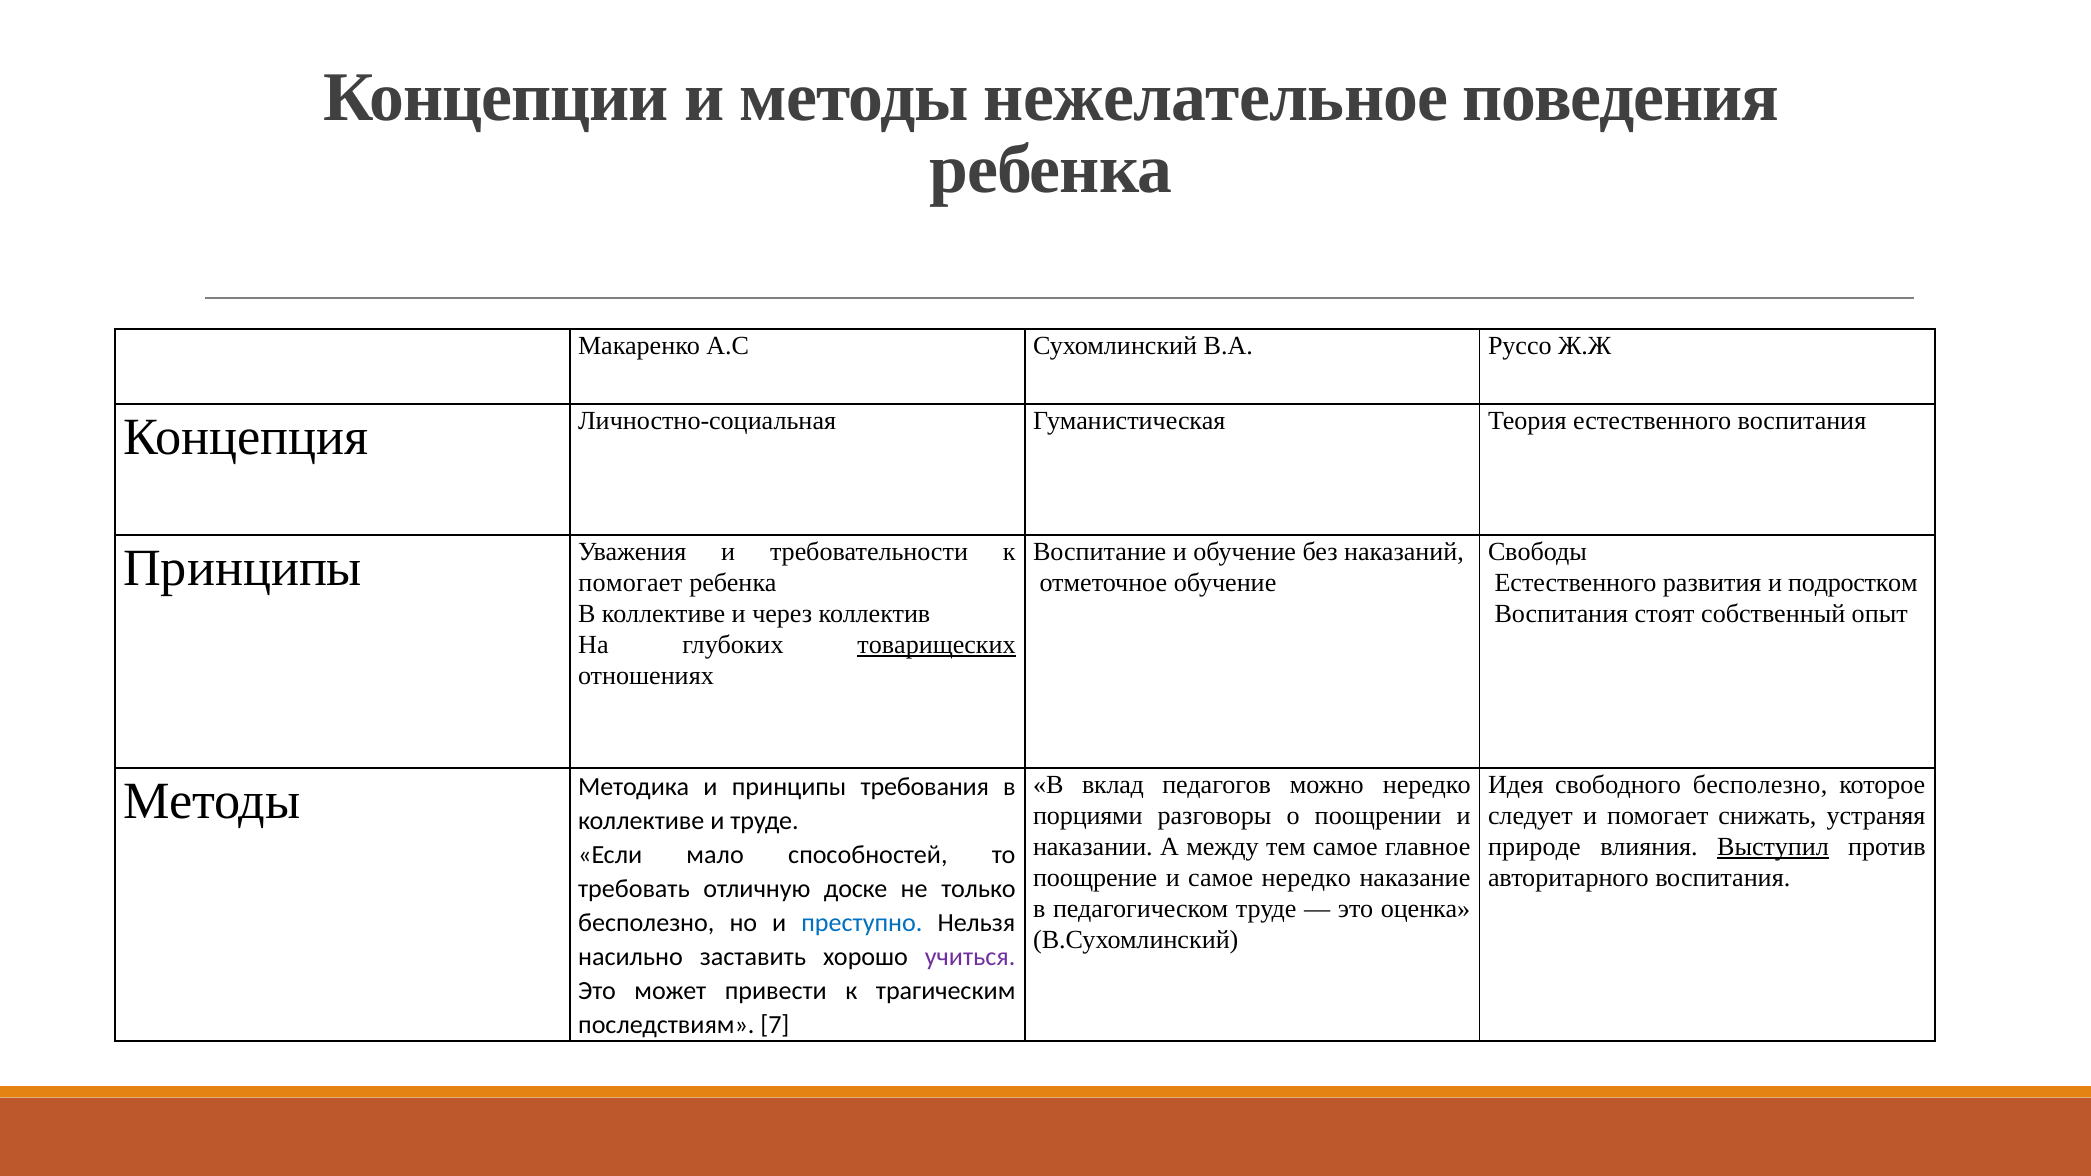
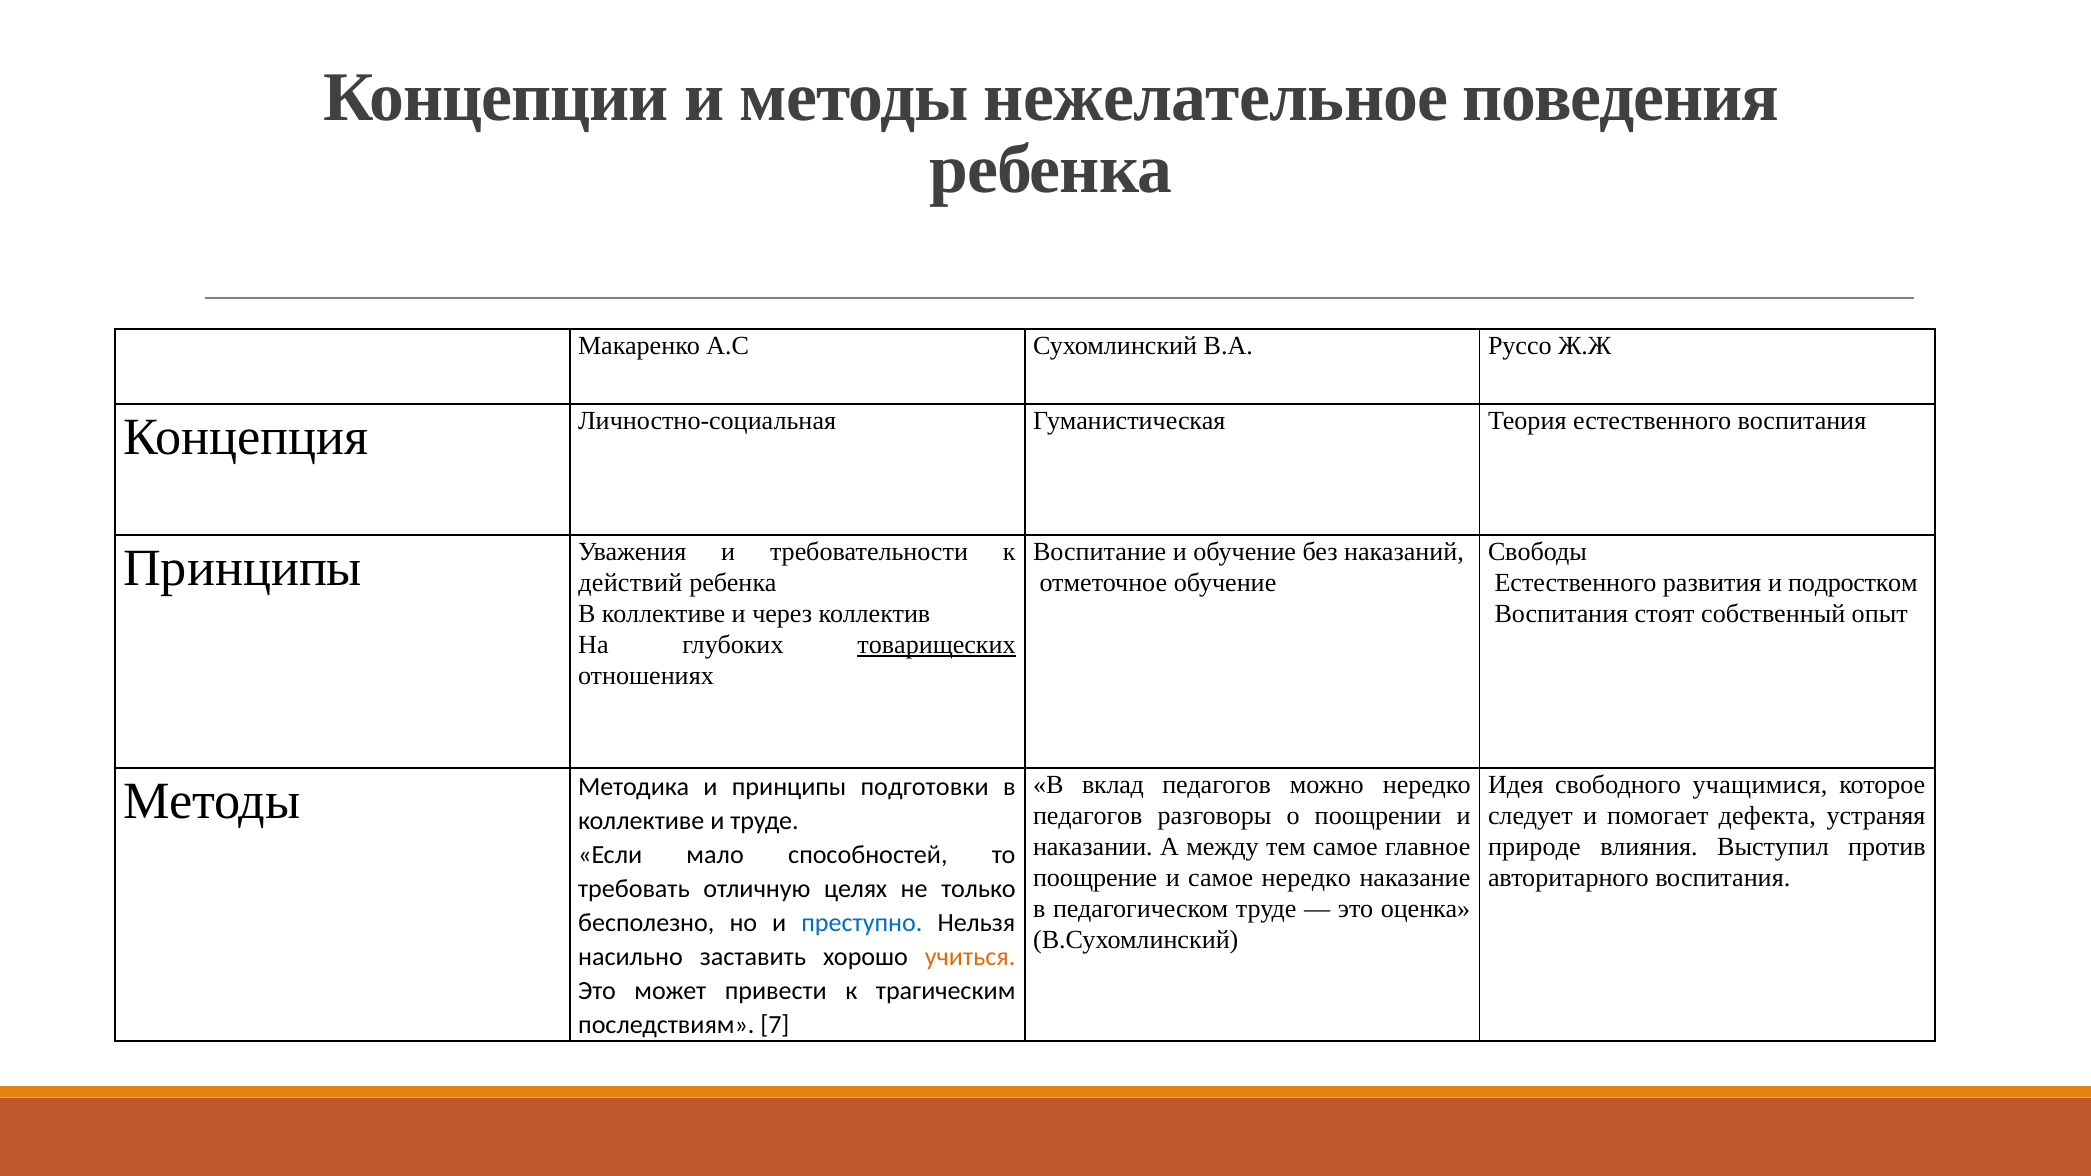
помогает: помогает -> действий (630, 583)
свободного бесполезно: бесполезно -> учащимися (1760, 785)
требования: требования -> подготовки (925, 787)
порциями: порциями -> педагогов (1088, 816)
снижать: снижать -> дефекта (1767, 816)
Выступил underline: present -> none (1773, 847)
доске: доске -> целях (856, 889)
учиться colour: purple -> orange (970, 957)
